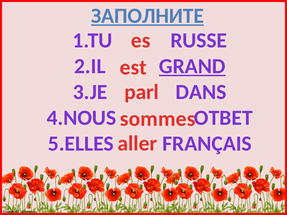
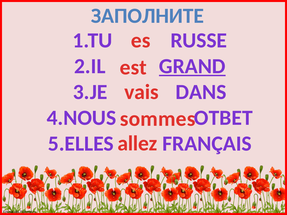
ЗАПОЛНИТЕ underline: present -> none (147, 16)
parl: parl -> vais (141, 92)
aller: aller -> allez (137, 144)
